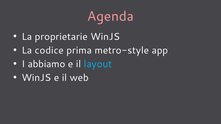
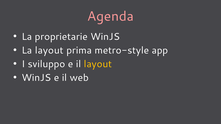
La codice: codice -> layout (49, 50)
abbiamo: abbiamo -> sviluppo (46, 64)
layout colour: light blue -> yellow (98, 64)
